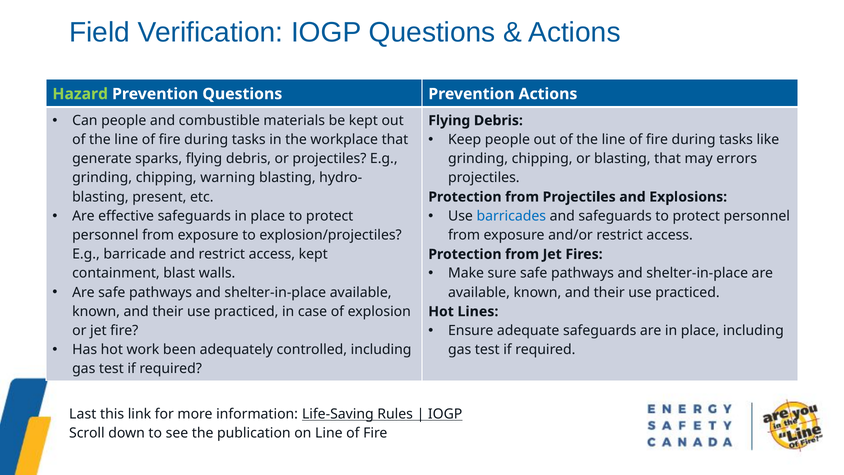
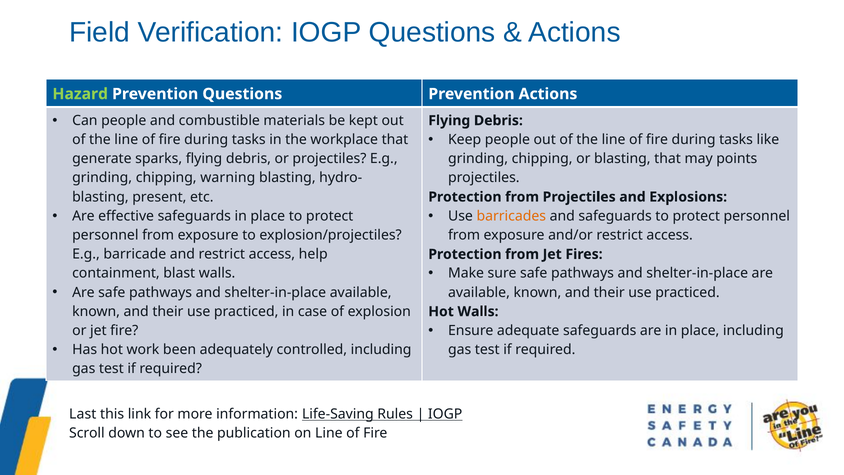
errors: errors -> points (737, 159)
barricades colour: blue -> orange (511, 216)
access kept: kept -> help (313, 254)
Hot Lines: Lines -> Walls (478, 311)
